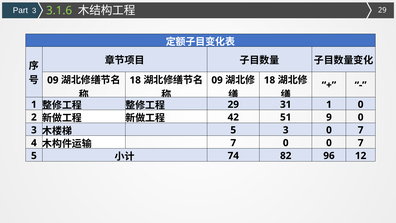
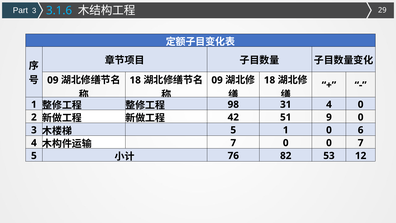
3.1.6 colour: light green -> light blue (59, 11)
29: 29 -> 98 (233, 104)
31 1: 1 -> 4 (329, 104)
5 3: 3 -> 1 (286, 130)
7: 7 -> 6 (361, 130)
74: 74 -> 76 (233, 156)
96: 96 -> 53 (329, 156)
